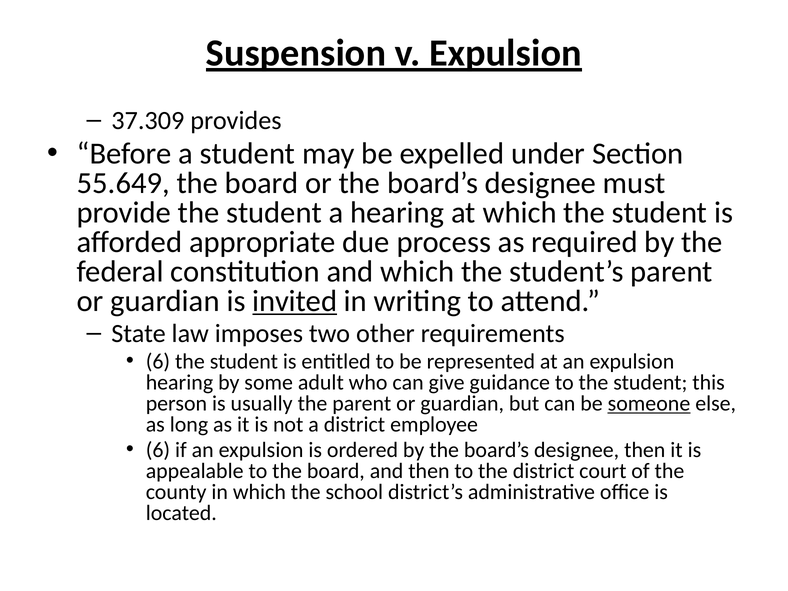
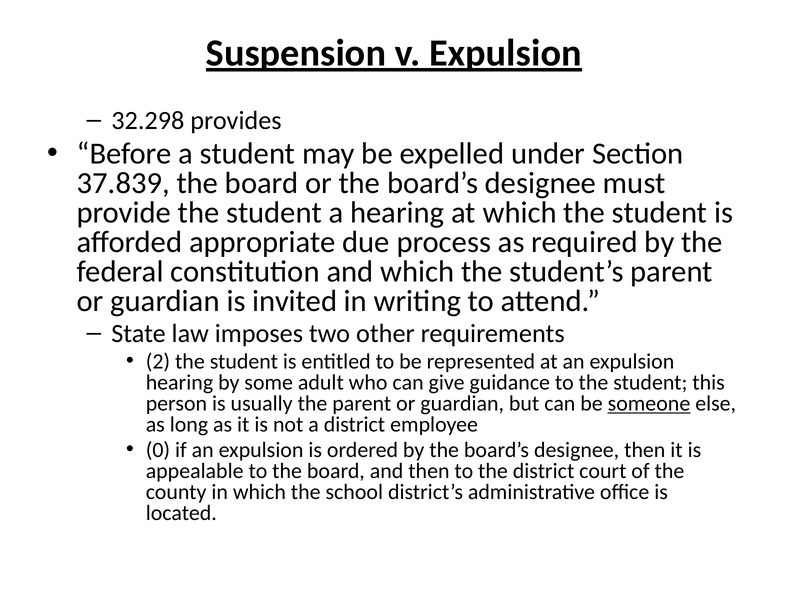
37.309: 37.309 -> 32.298 (148, 121)
55.649: 55.649 -> 37.839 (123, 183)
invited underline: present -> none (295, 301)
6: 6 -> 2 (158, 361)
6: 6 -> 0 (158, 450)
